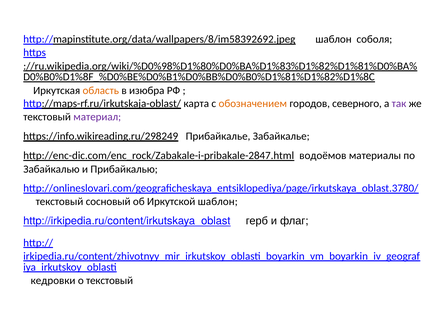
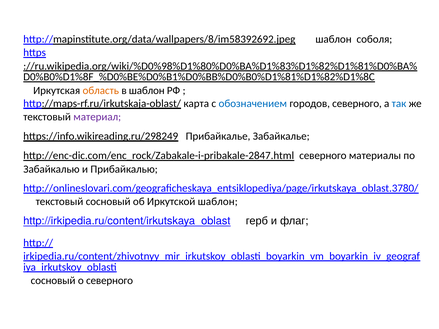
в изюбра: изюбра -> шаблон (147, 90)
обозначением colour: orange -> blue (253, 104)
так colour: purple -> blue (399, 104)
http://enc-dic.com/enc_rock/Zabakale-i-pribakale-2847.html водоёмов: водоёмов -> северного (323, 156)
кедровки: кедровки -> сосновый (53, 281)
о текстовый: текстовый -> северного (110, 281)
